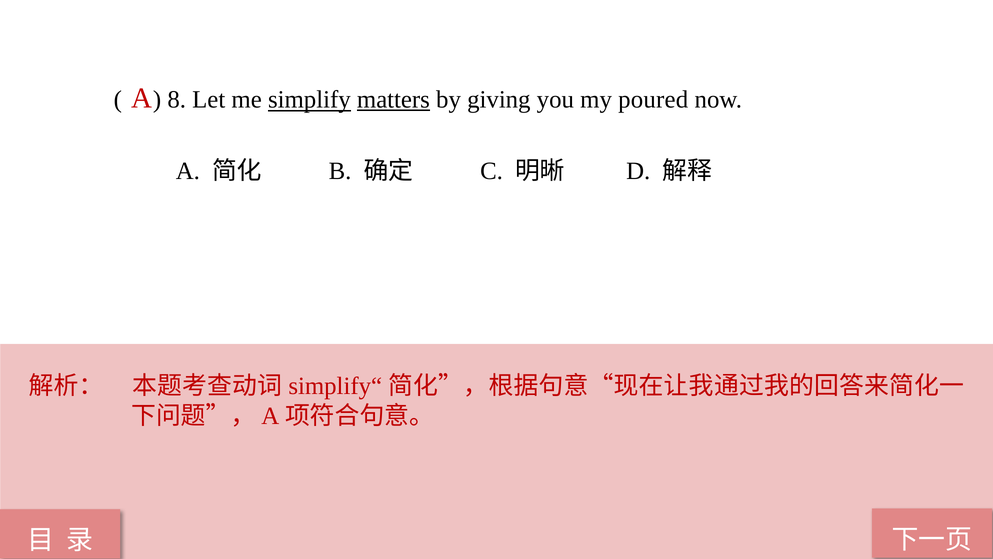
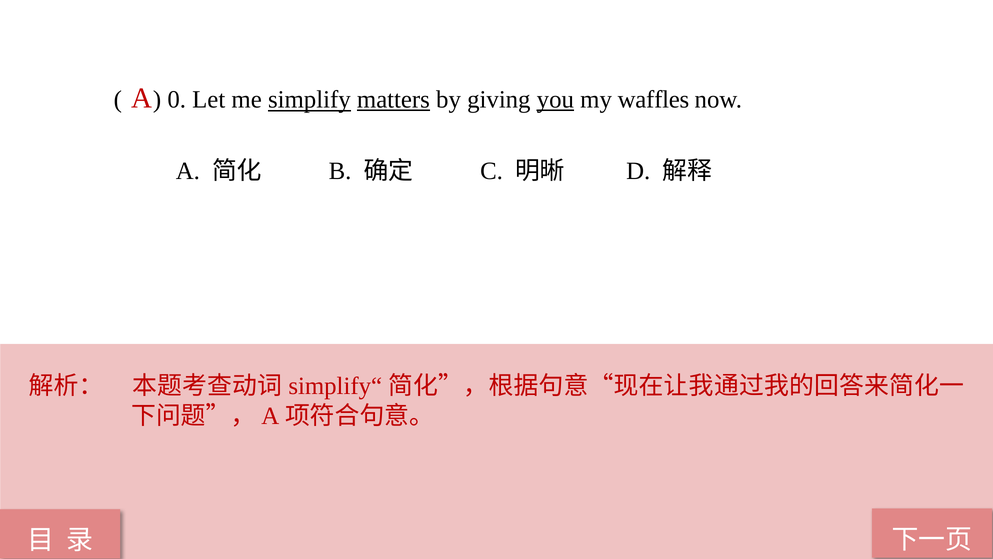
8: 8 -> 0 (177, 100)
you underline: none -> present (555, 100)
poured: poured -> waffles (653, 100)
